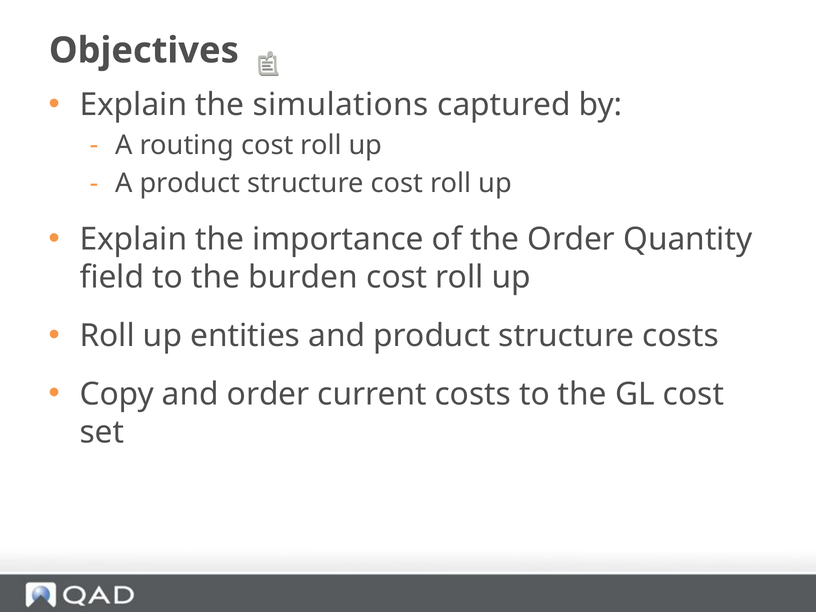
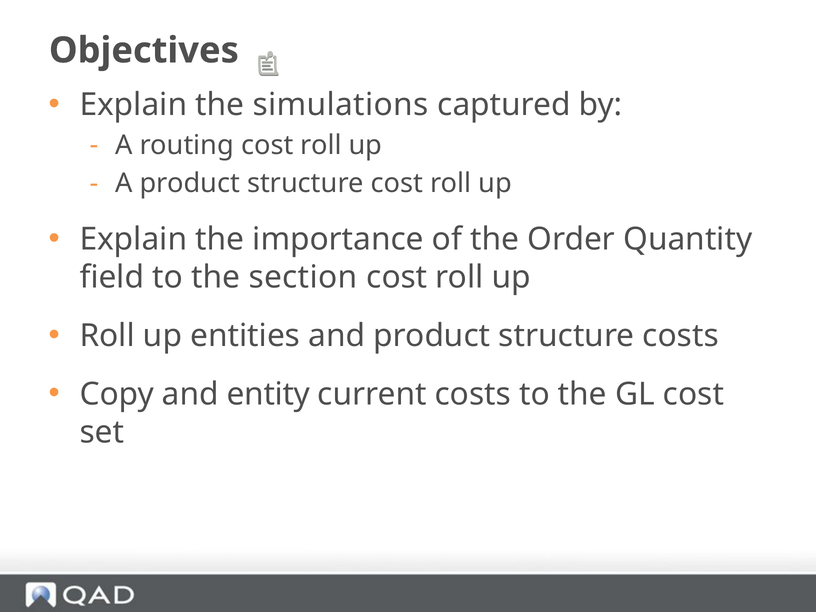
burden: burden -> section (303, 277)
and order: order -> entity (268, 394)
